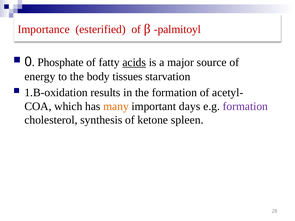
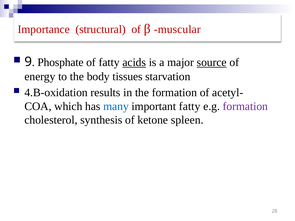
esterified: esterified -> structural (101, 29)
palmitoyl: palmitoyl -> muscular (177, 29)
0: 0 -> 9 (28, 62)
source underline: none -> present (212, 62)
1.B-oxidation: 1.B-oxidation -> 4.B-oxidation (56, 93)
many colour: orange -> blue (116, 106)
important days: days -> fatty (190, 106)
